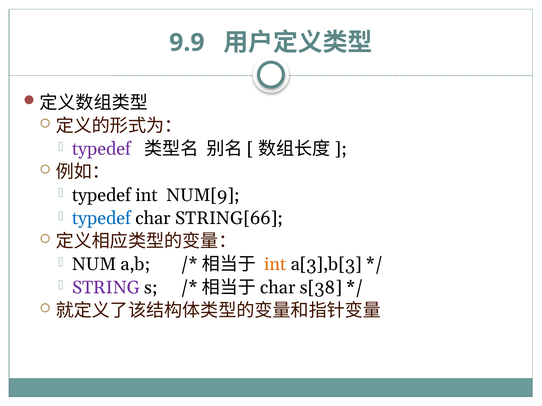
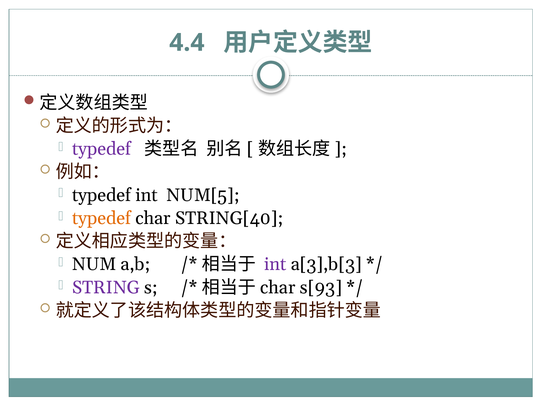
9.9: 9.9 -> 4.4 (187, 43)
NUM[9: NUM[9 -> NUM[5 (203, 195)
typedef colour: blue -> orange (102, 218)
STRING[66: STRING[66 -> STRING[40 (229, 218)
int colour: orange -> purple (275, 265)
s[38: s[38 -> s[93 (321, 288)
